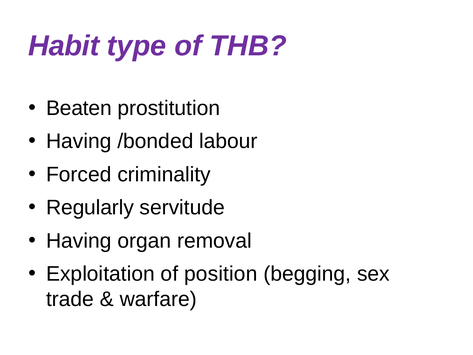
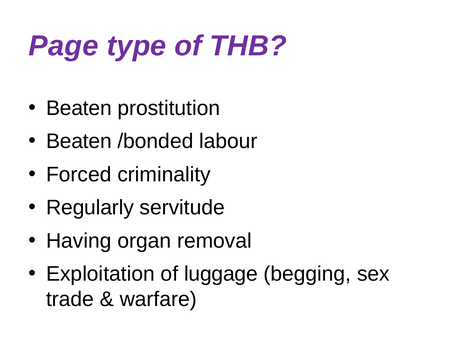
Habit: Habit -> Page (64, 46)
Having: Having -> Beaten (79, 141)
position: position -> luggage (221, 274)
